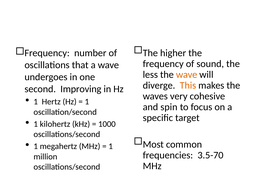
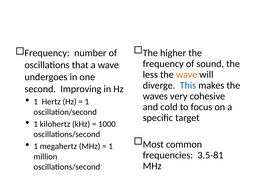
This colour: orange -> blue (188, 86)
spin: spin -> cold (169, 107)
3.5-70: 3.5-70 -> 3.5-81 (210, 156)
